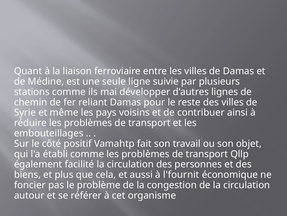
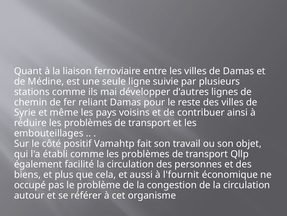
foncier: foncier -> occupé (30, 184)
